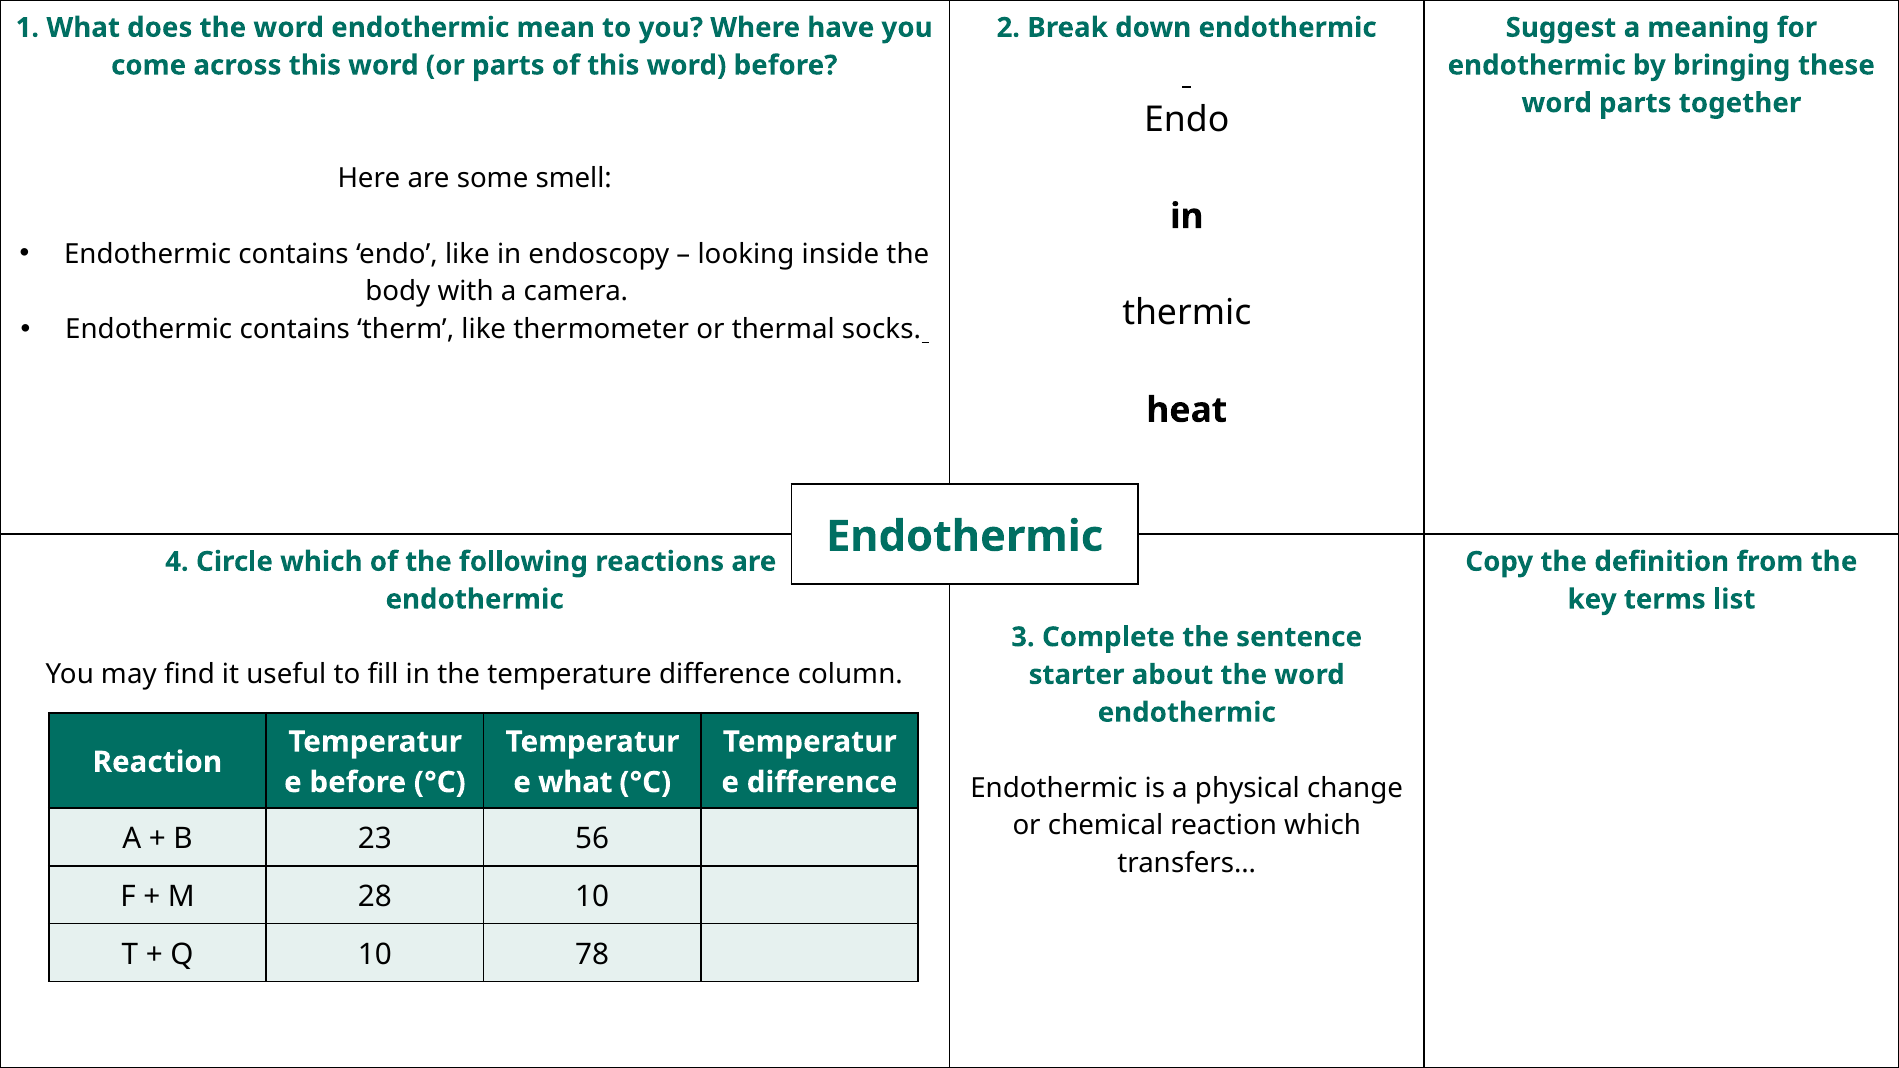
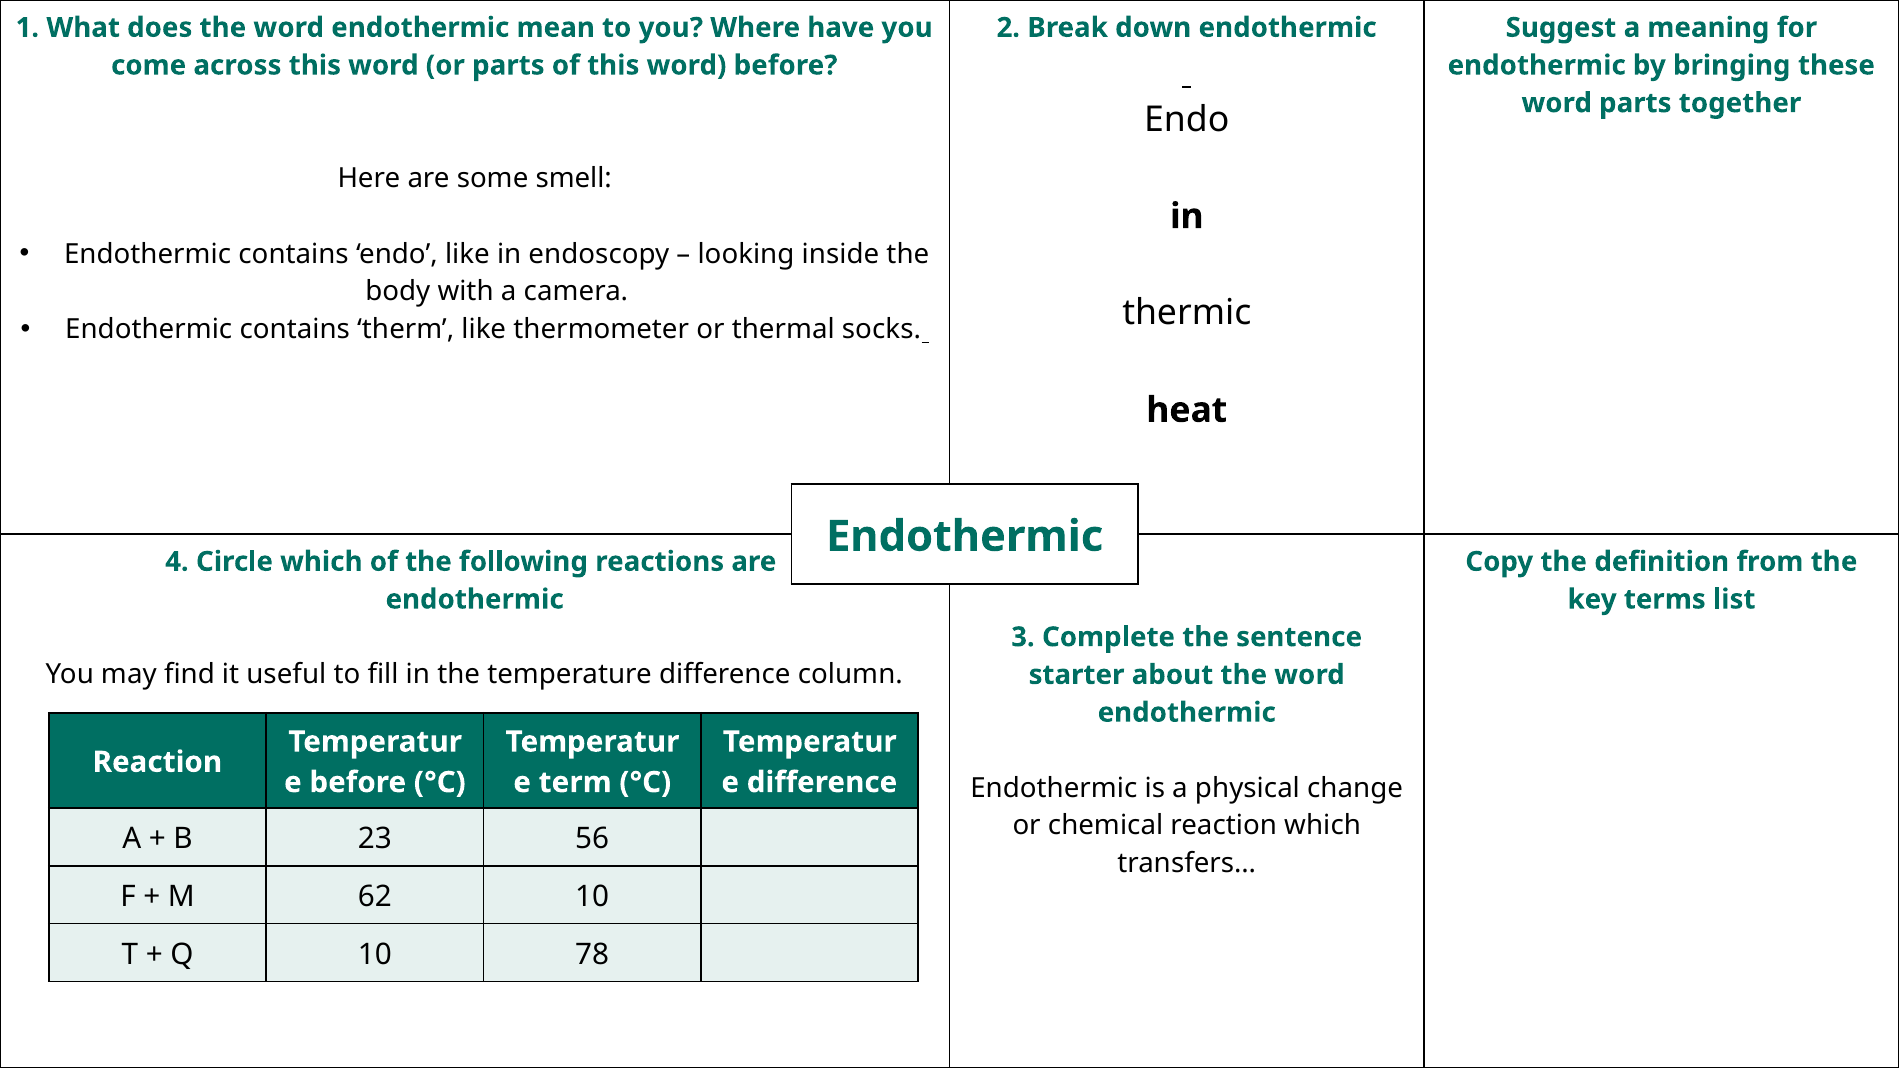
what: what -> term (575, 783)
28: 28 -> 62 (375, 897)
